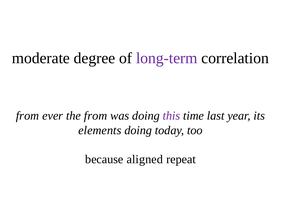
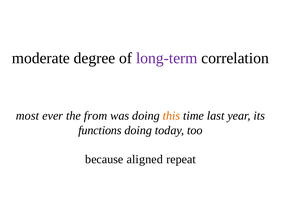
from: from -> most (28, 116)
this colour: purple -> orange (171, 116)
elements: elements -> functions (100, 130)
